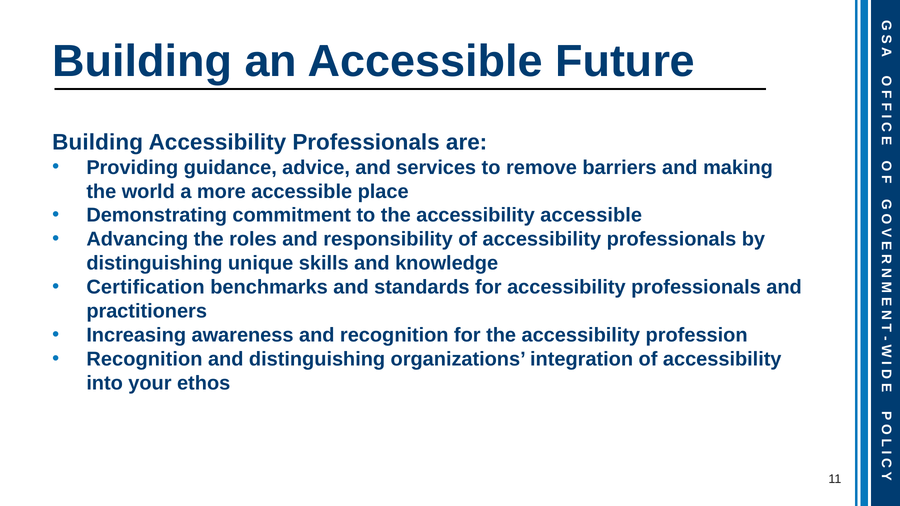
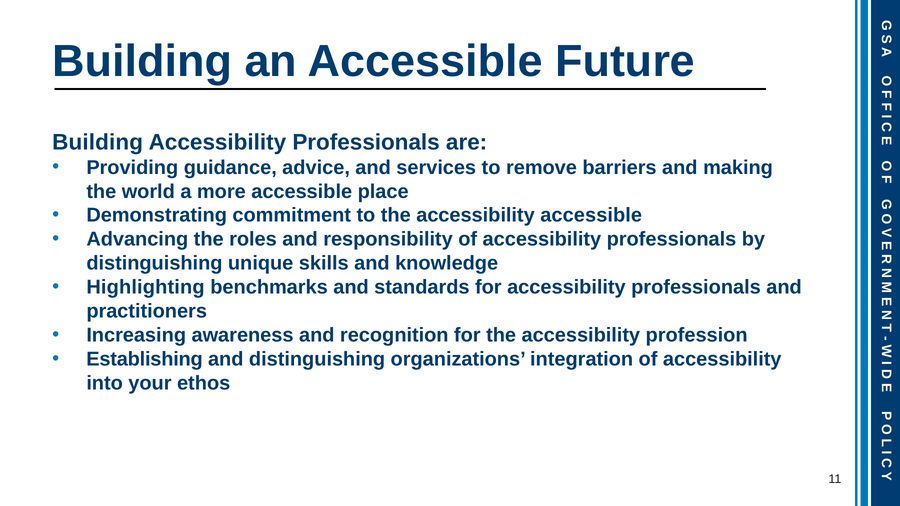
Certification: Certification -> Highlighting (146, 287)
Recognition: Recognition -> Establishing (145, 359)
